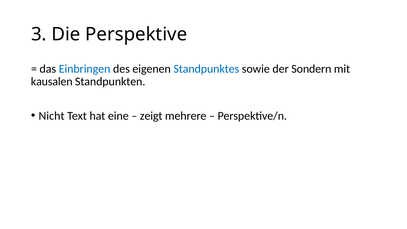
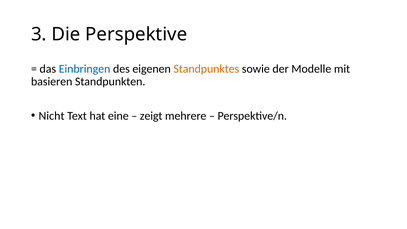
Standpunktes colour: blue -> orange (206, 69)
Sondern: Sondern -> Modelle (311, 69)
kausalen: kausalen -> basieren (52, 82)
